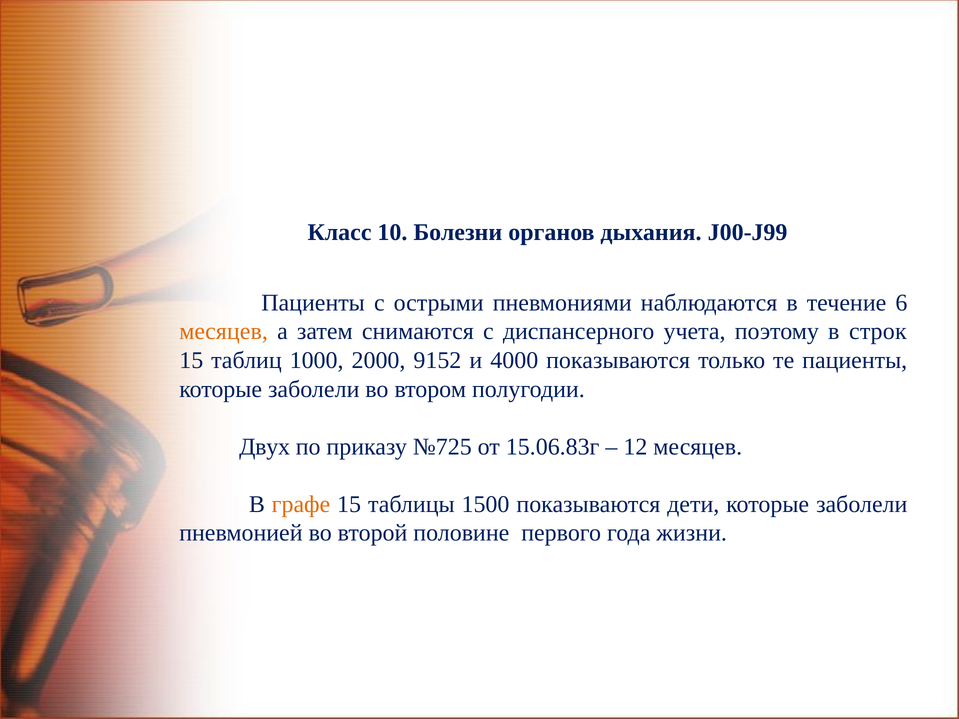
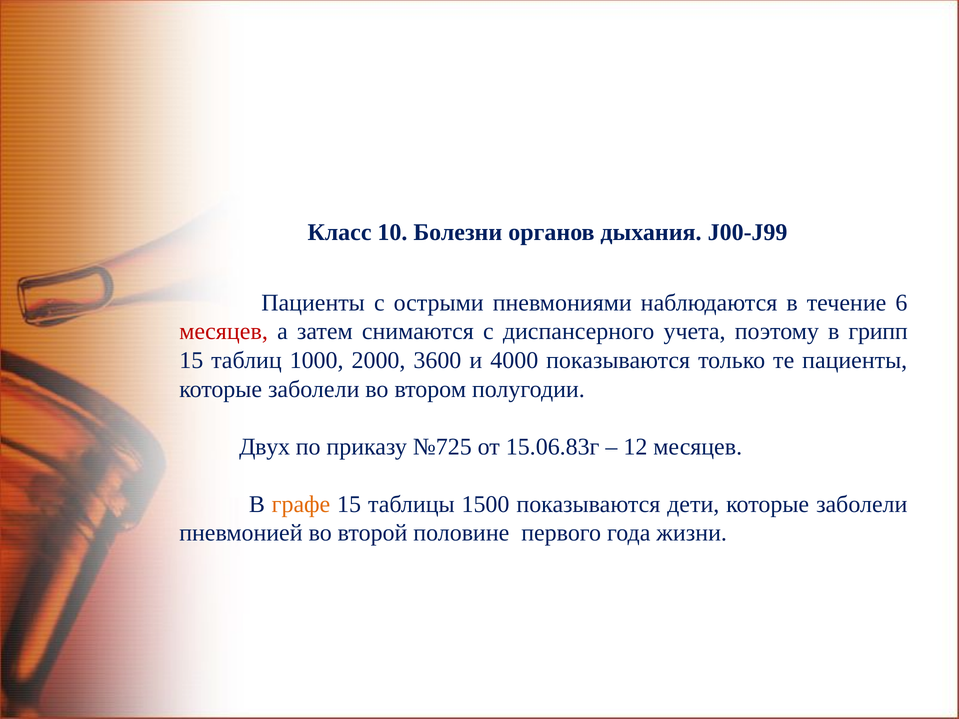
месяцев colour: orange -> red (224, 332)
строк: строк -> грипп (878, 332)
9152: 9152 -> 3600 (437, 360)
